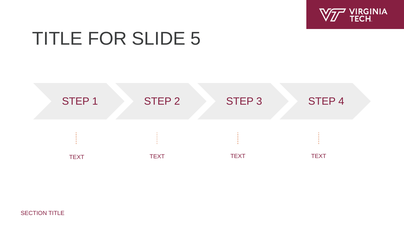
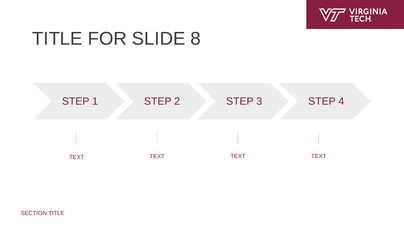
5: 5 -> 8 (196, 39)
